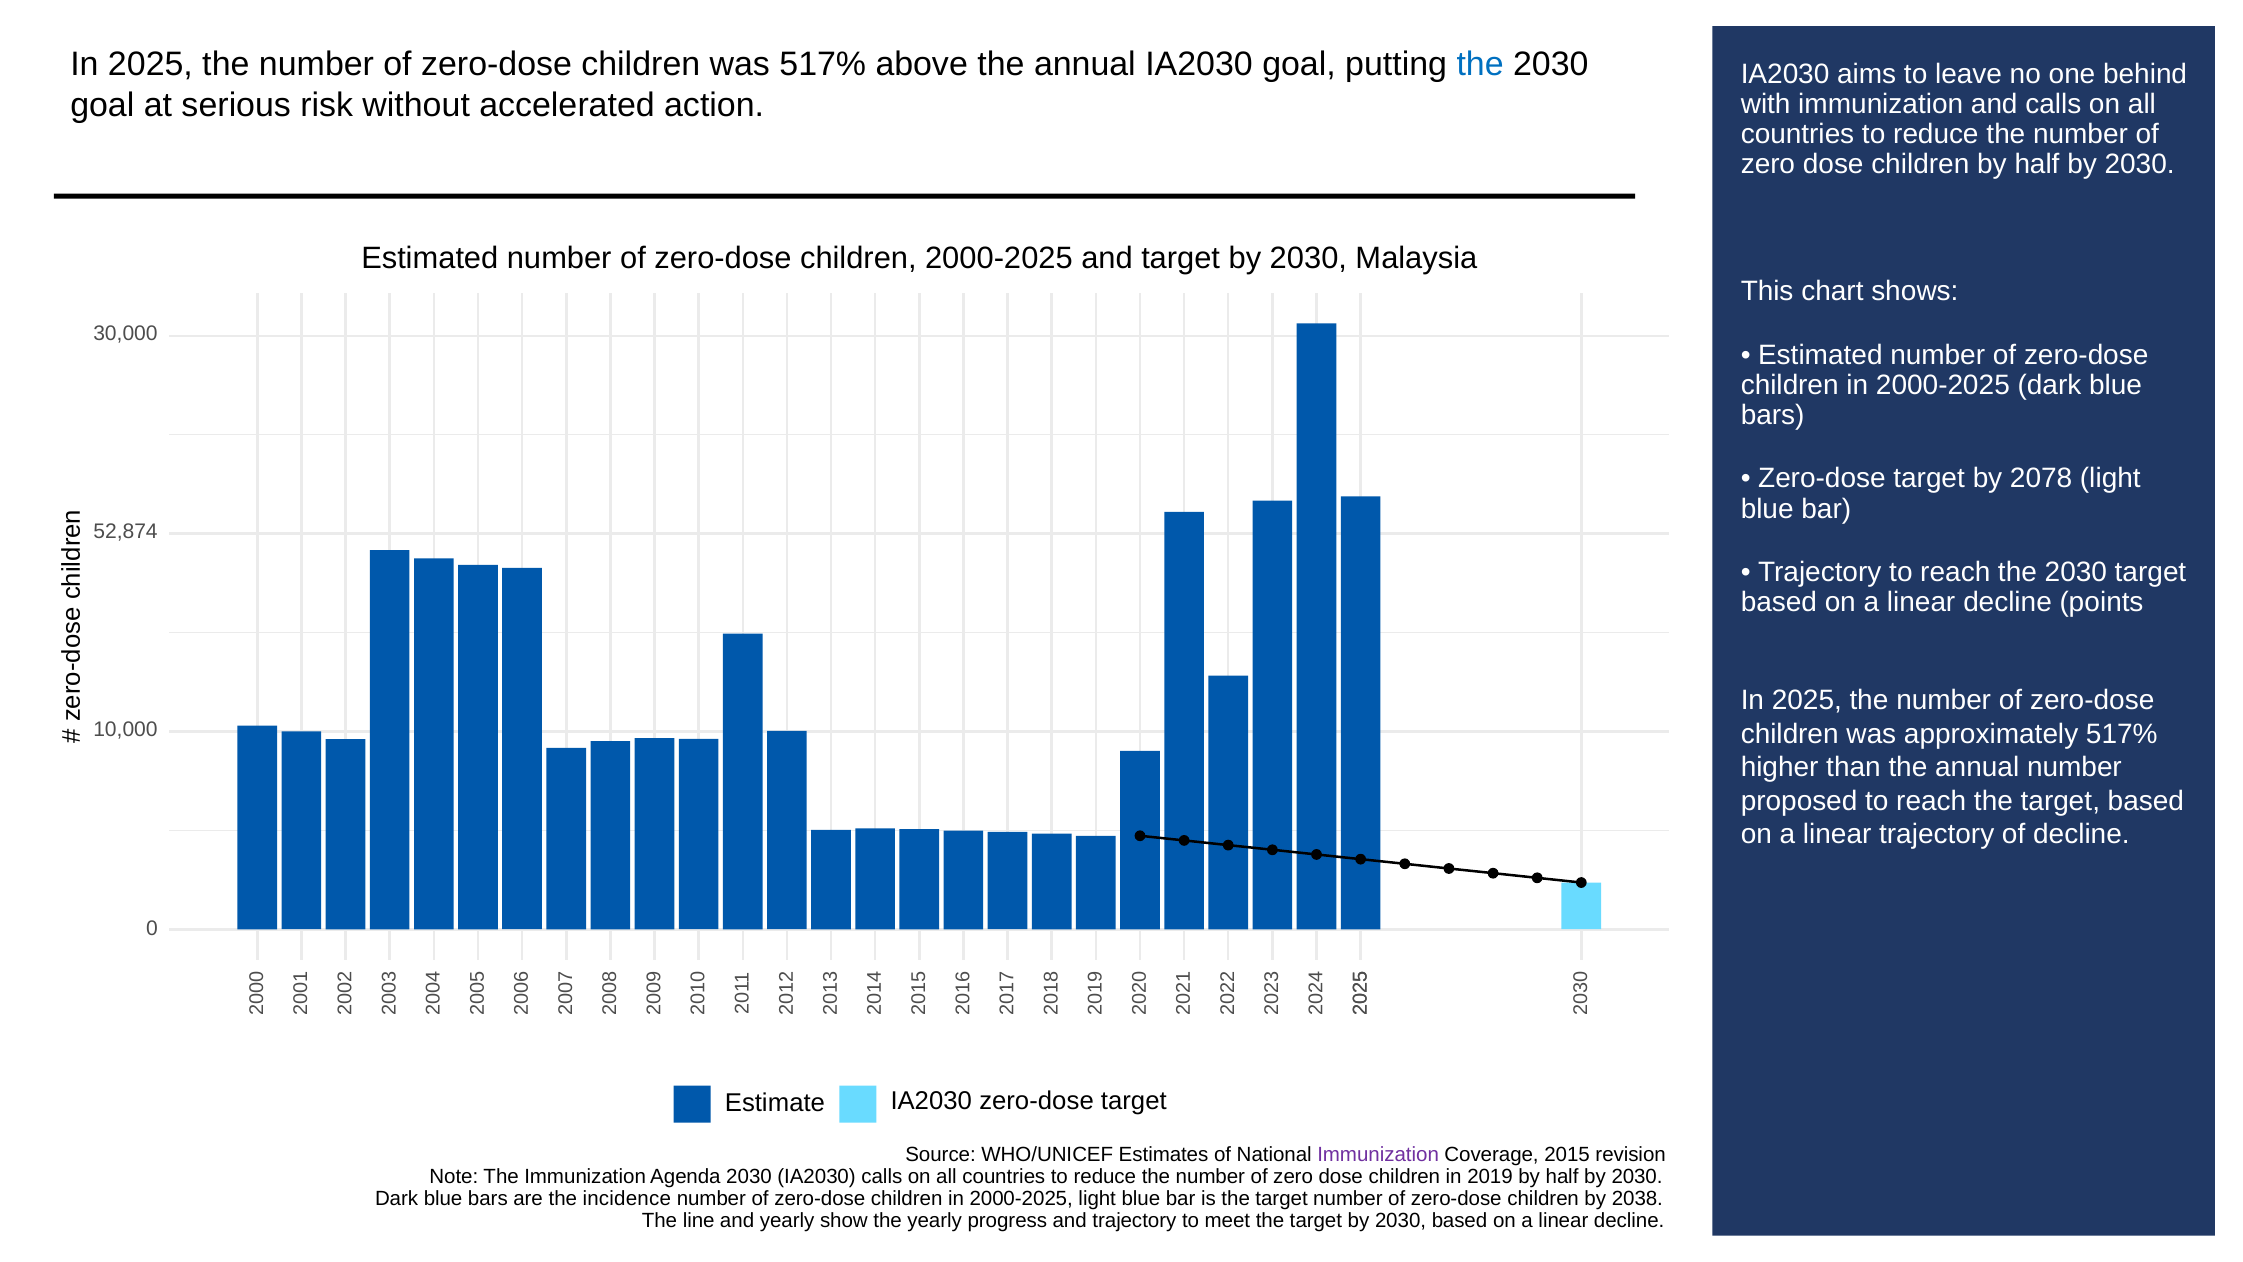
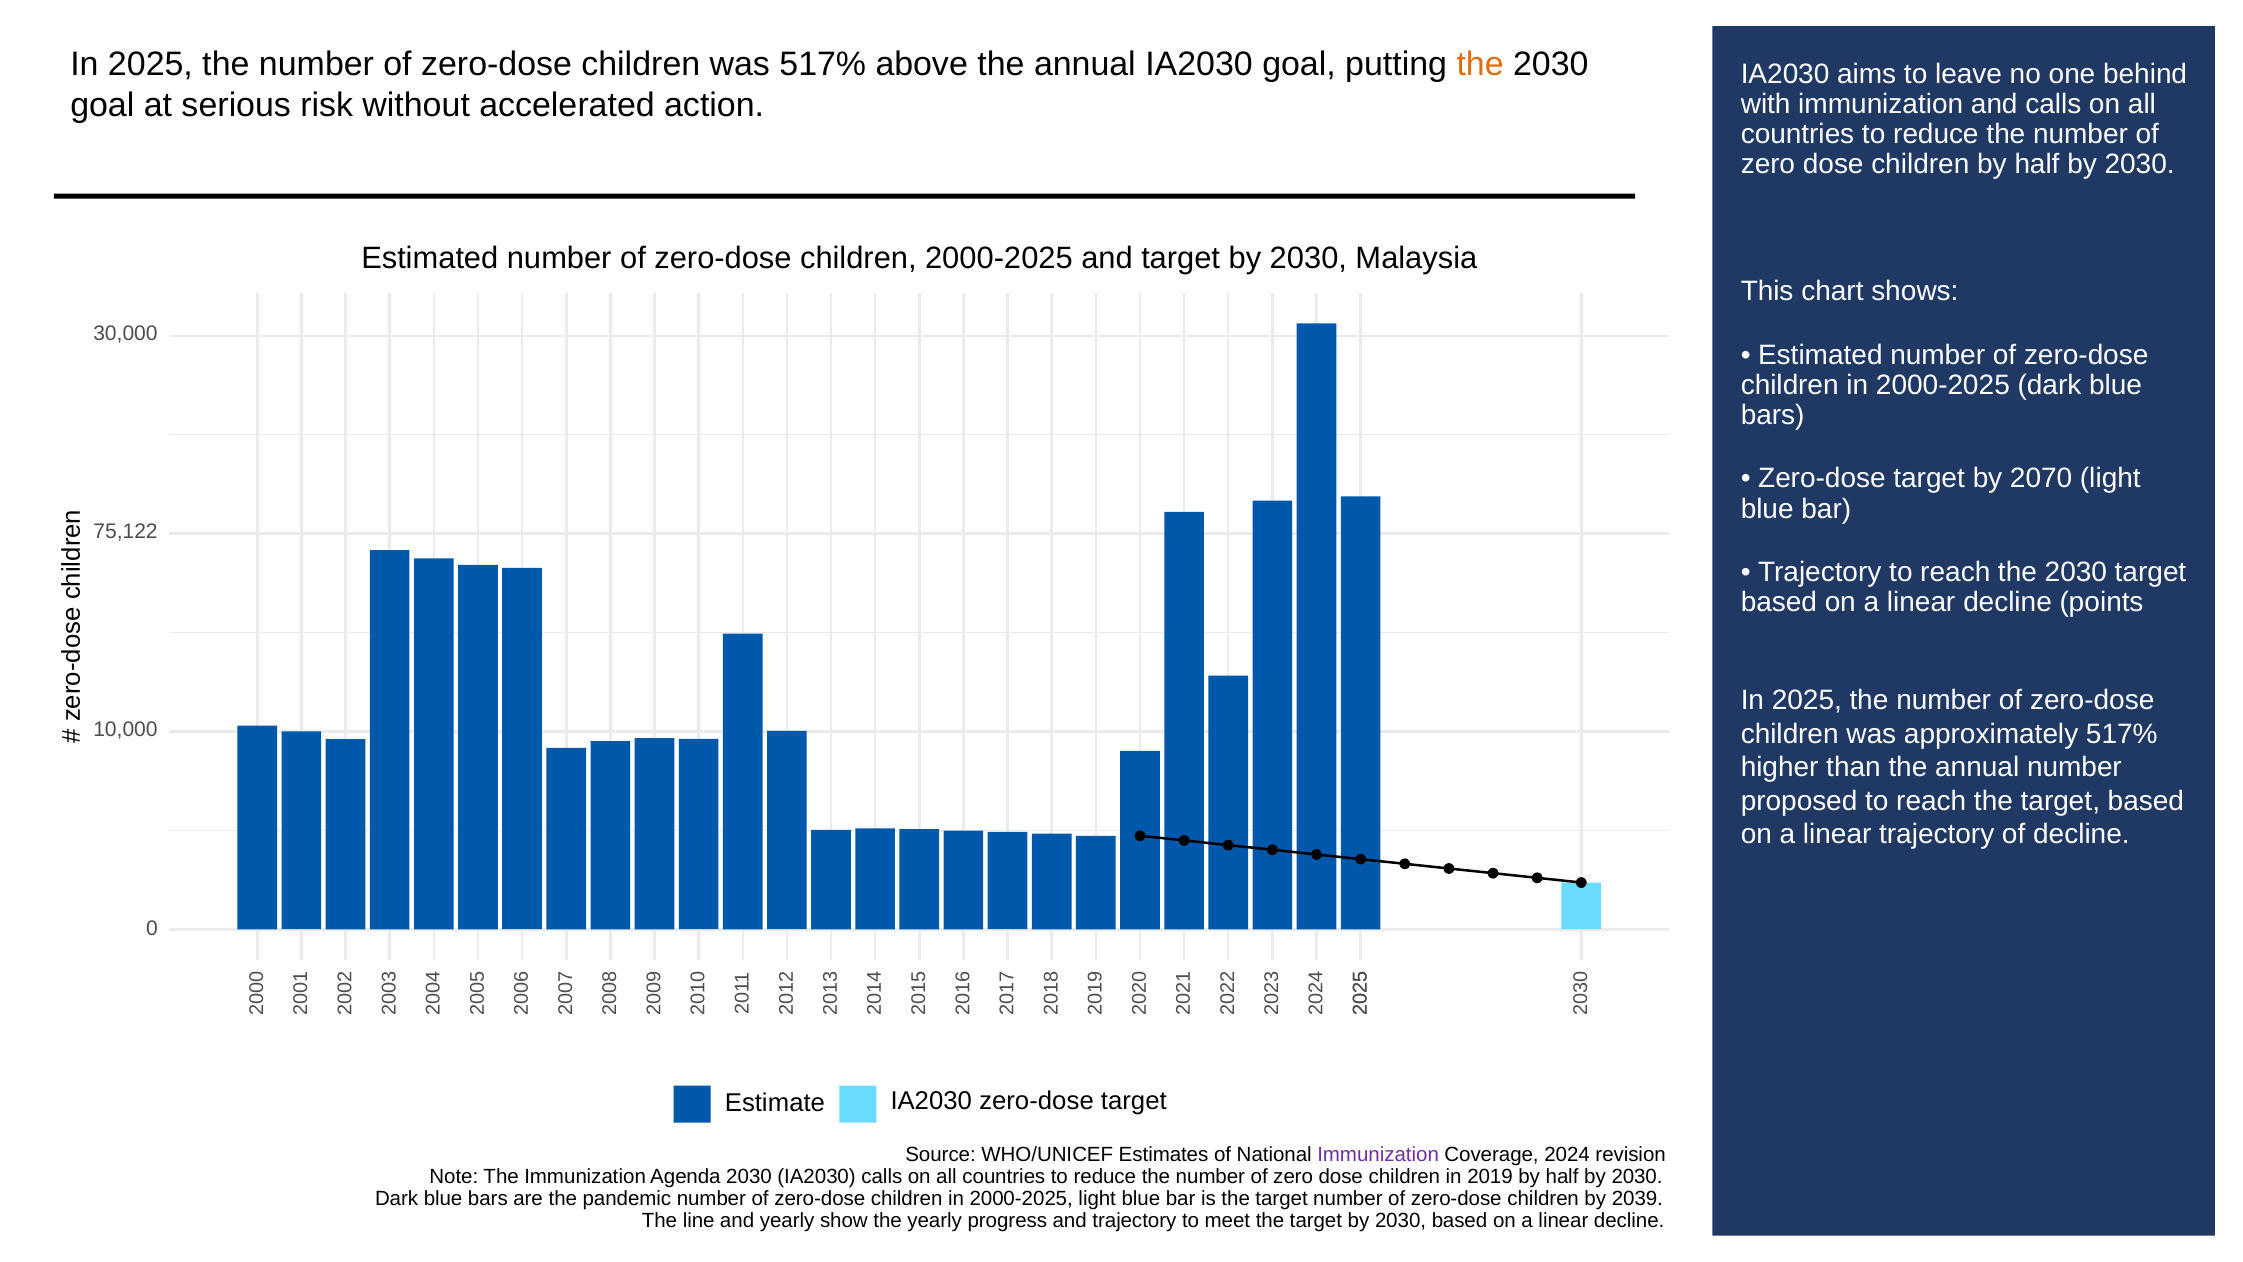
the colour: blue -> orange (1480, 65)
2078: 2078 -> 2070 (2041, 479)
52,874: 52,874 -> 75,122 (126, 531)
2015: 2015 -> 2024 (1567, 1154)
incidence: incidence -> pandemic (627, 1199)
2038: 2038 -> 2039 (1637, 1199)
